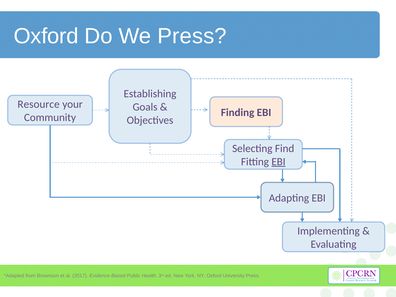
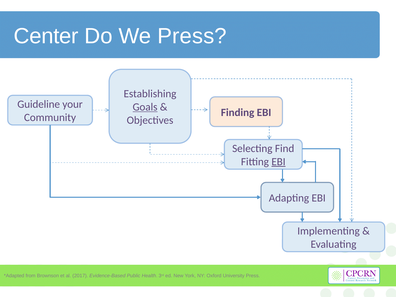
Oxford: Oxford -> Center (46, 36)
Resource: Resource -> Guideline (39, 104)
Goals underline: none -> present (145, 107)
